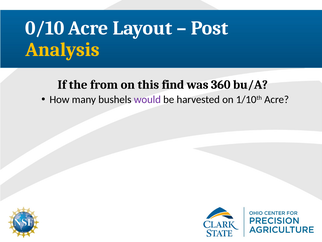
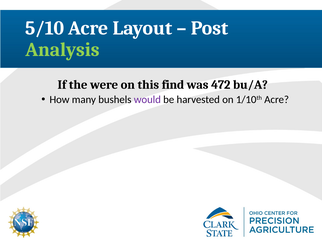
0/10: 0/10 -> 5/10 (45, 28)
Analysis colour: yellow -> light green (62, 49)
from: from -> were (104, 85)
360: 360 -> 472 (221, 85)
